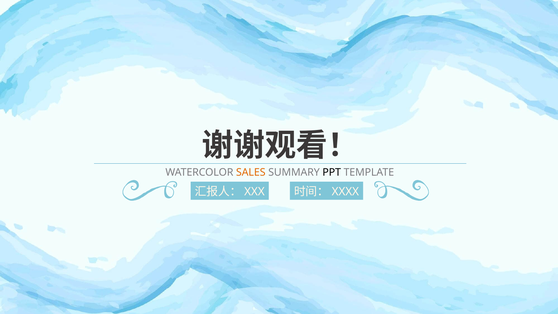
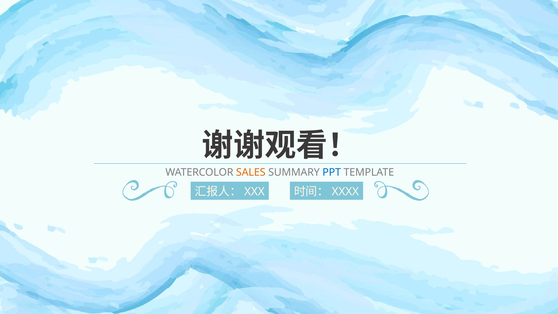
PPT colour: black -> blue (332, 172)
